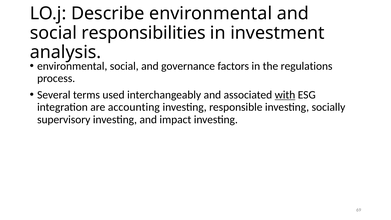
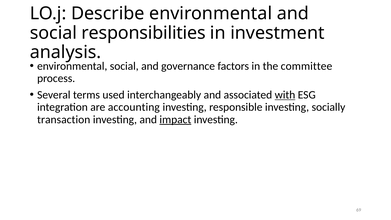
regulations: regulations -> committee (307, 66)
supervisory: supervisory -> transaction (64, 119)
impact underline: none -> present (175, 119)
